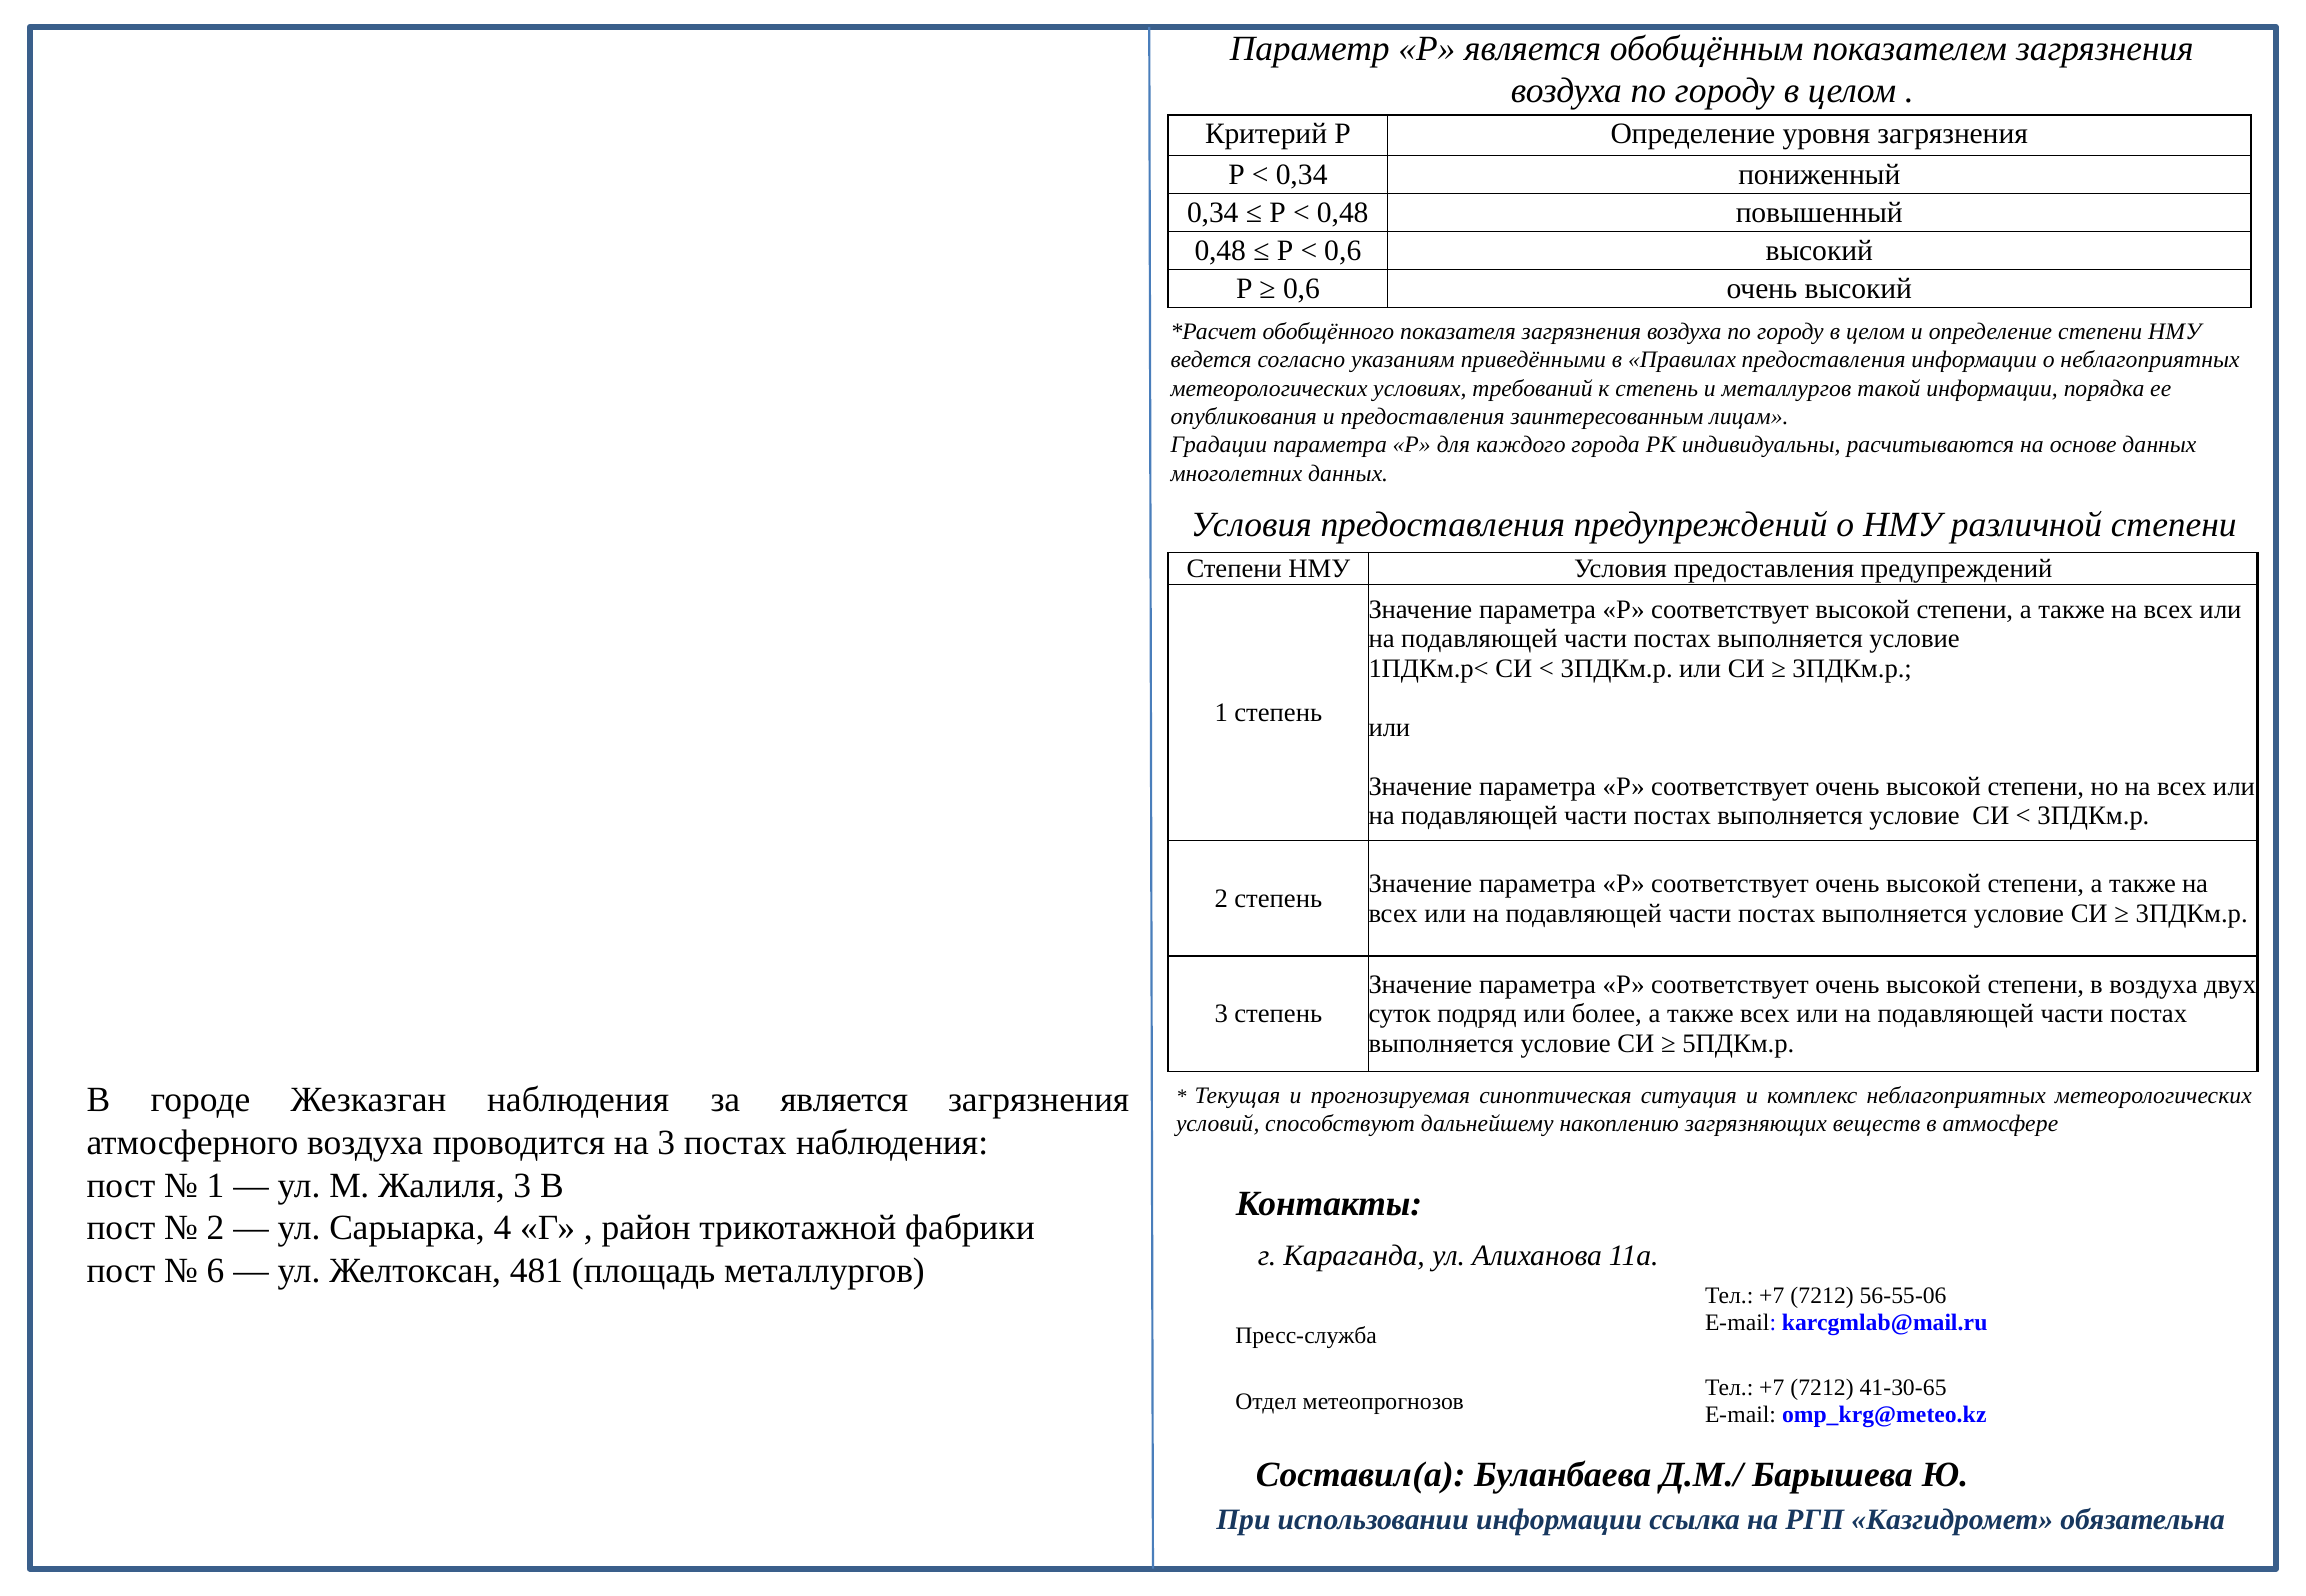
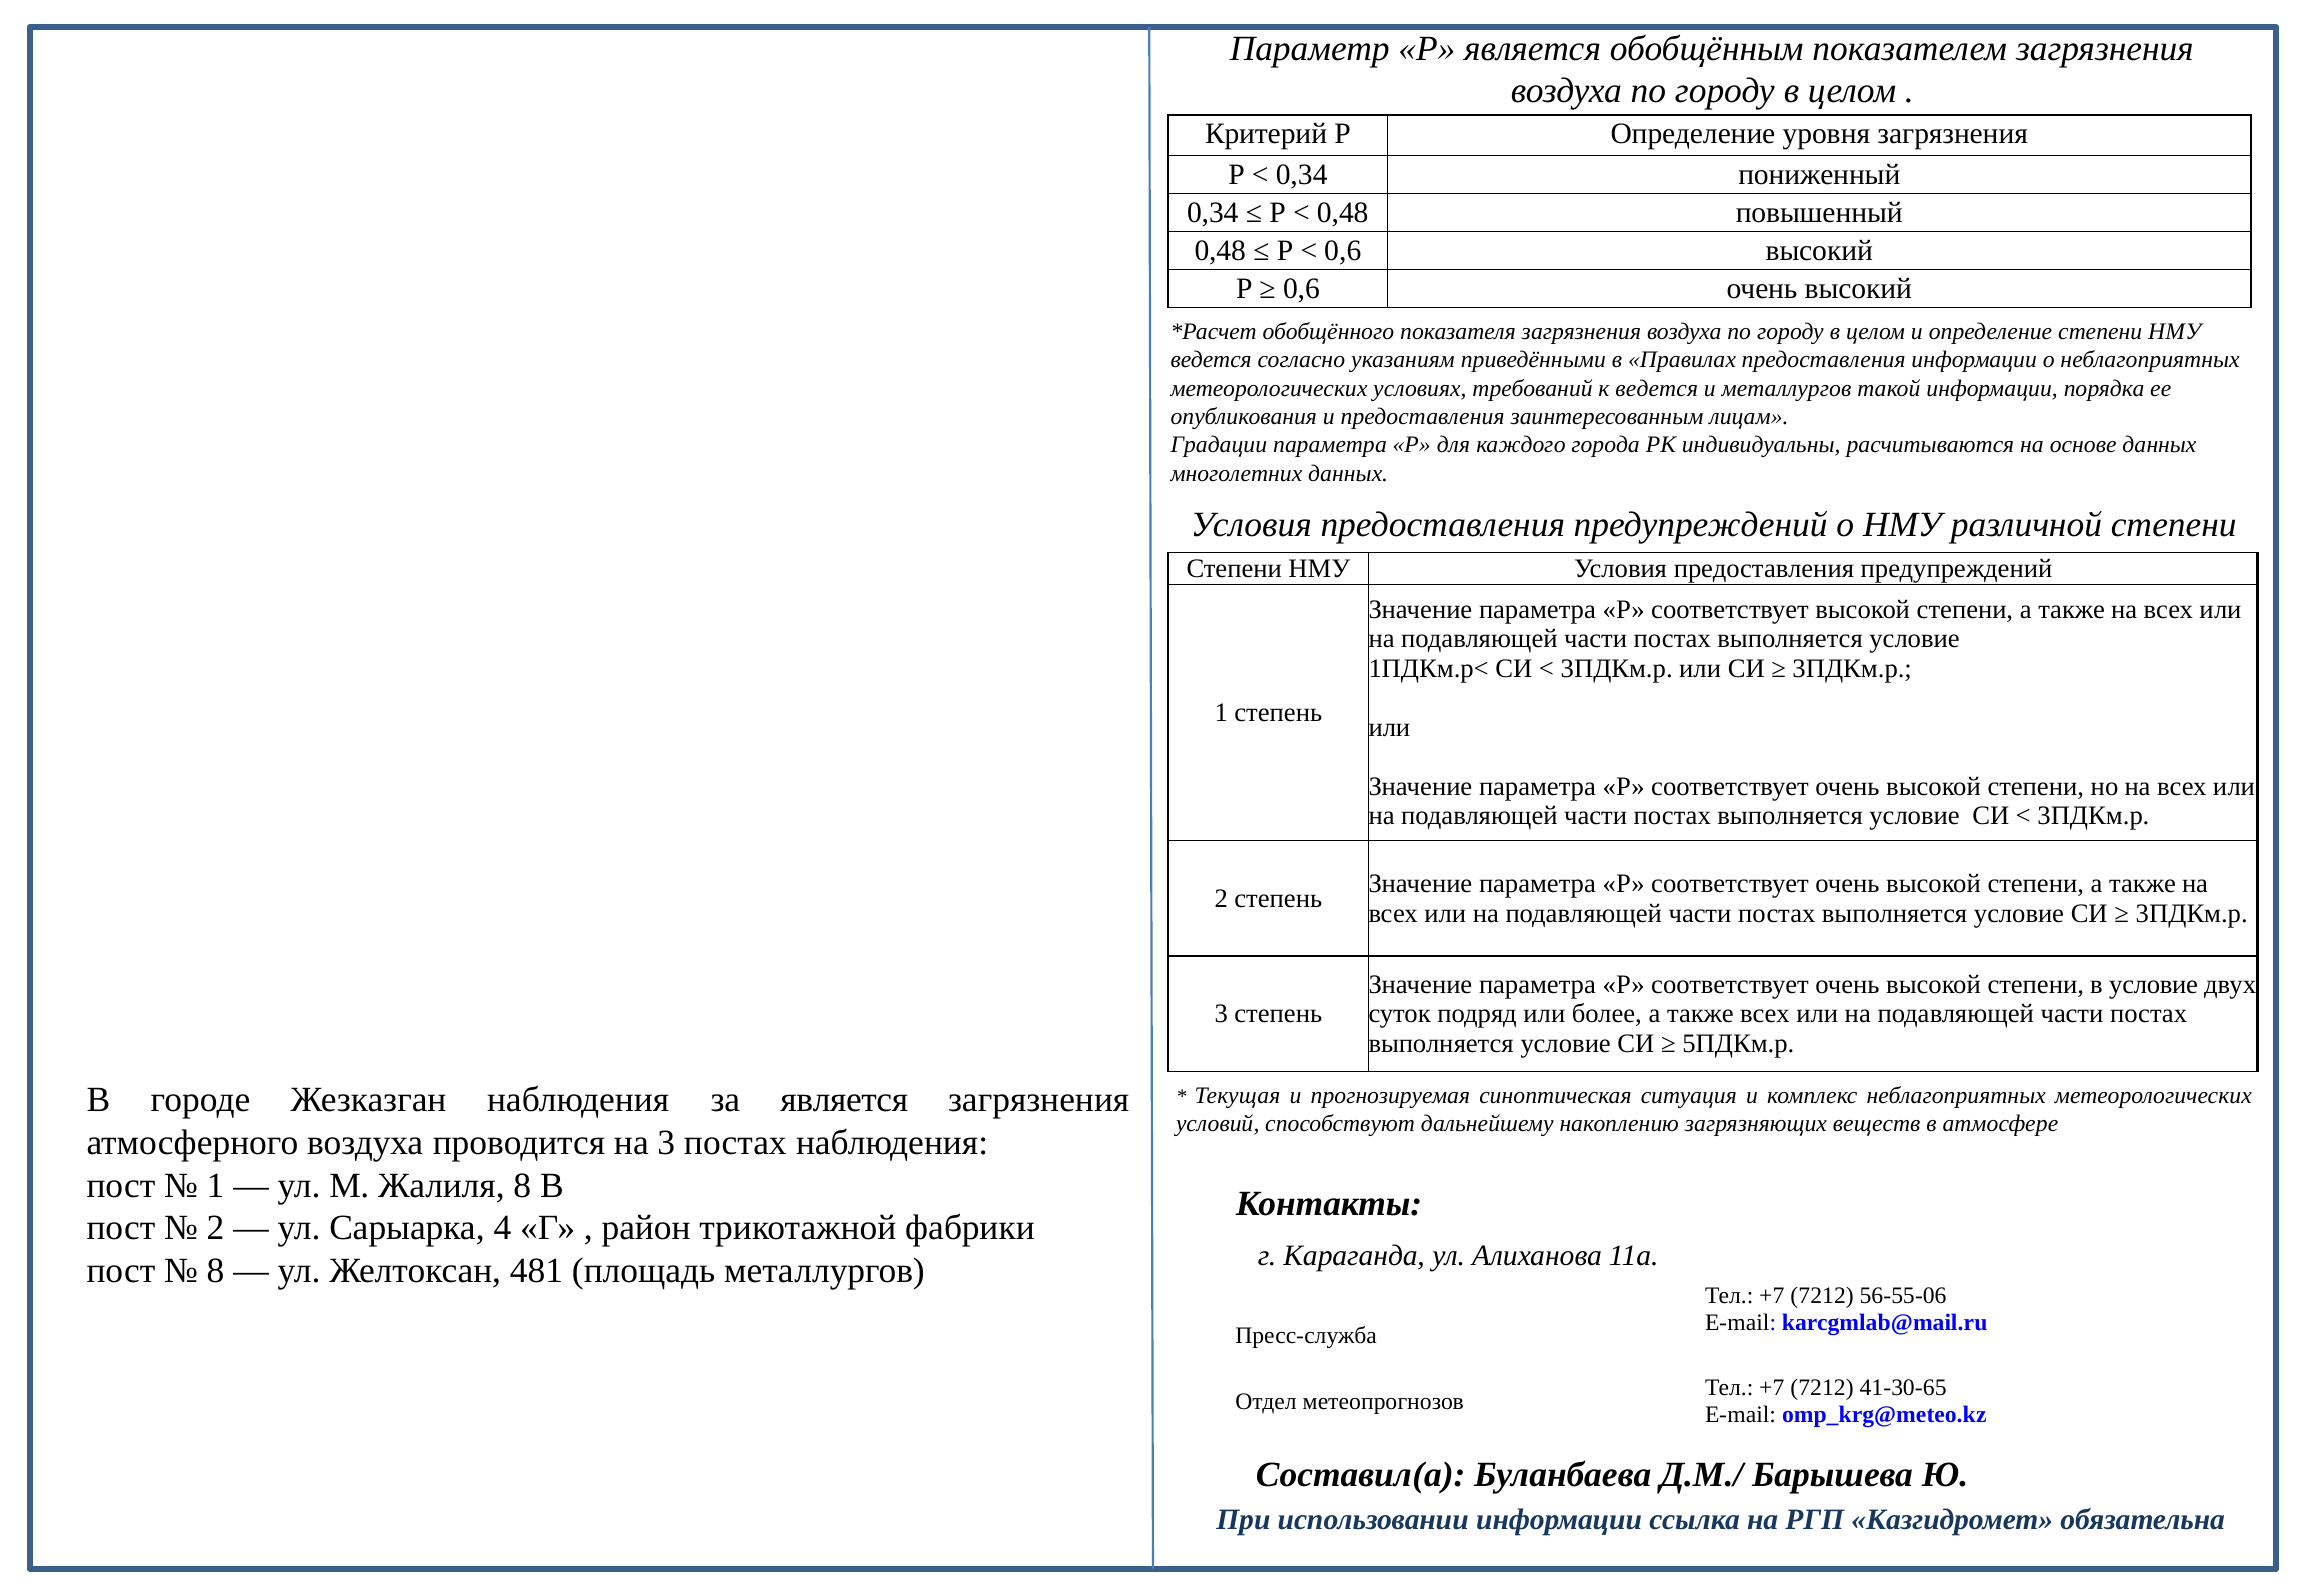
к степень: степень -> ведется (1657, 388)
в воздуха: воздуха -> условие (2154, 985)
Жалиля 3: 3 -> 8 (522, 1186)
6: 6 -> 8 (216, 1271)
